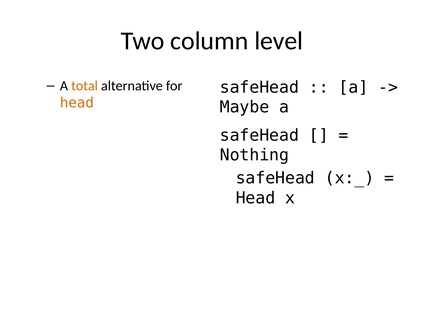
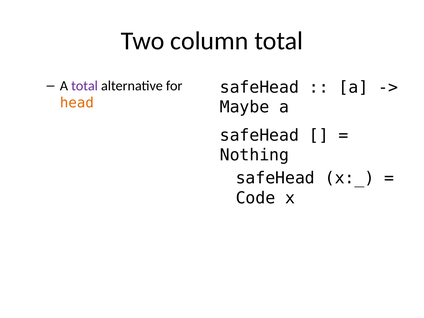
column level: level -> total (279, 41)
total colour: orange -> purple (85, 86)
Head: Head -> Code (256, 198)
